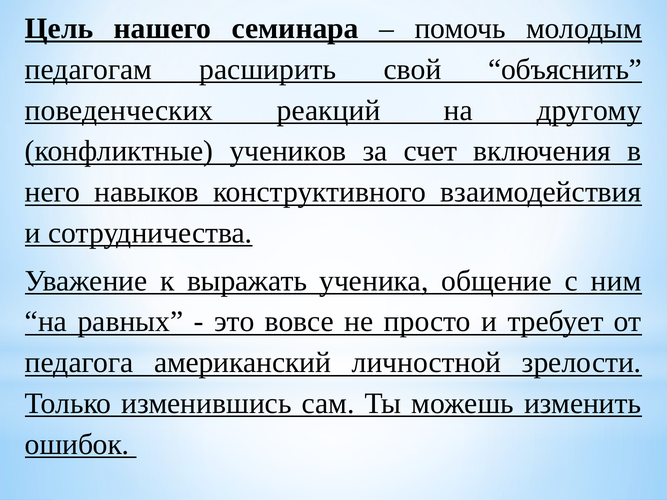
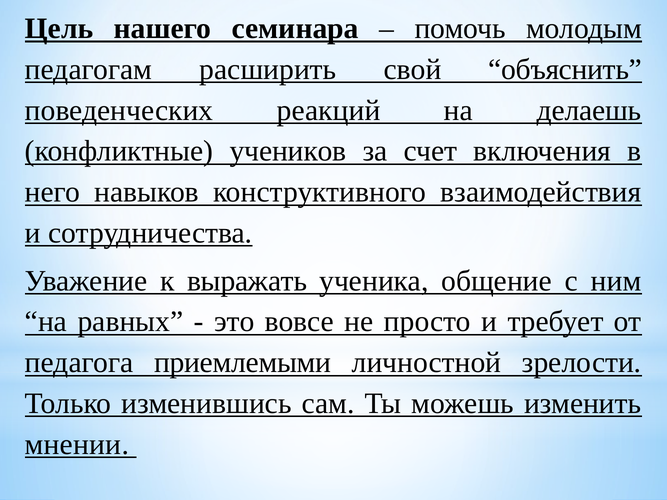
другому: другому -> делаешь (589, 110)
американский: американский -> приемлемыми (243, 363)
ошибок: ошибок -> мнении (77, 445)
